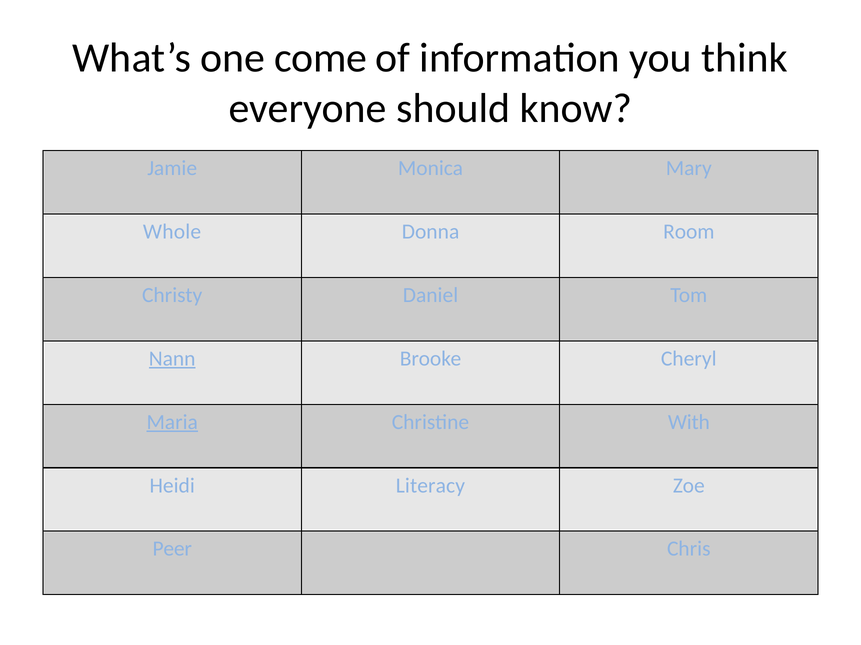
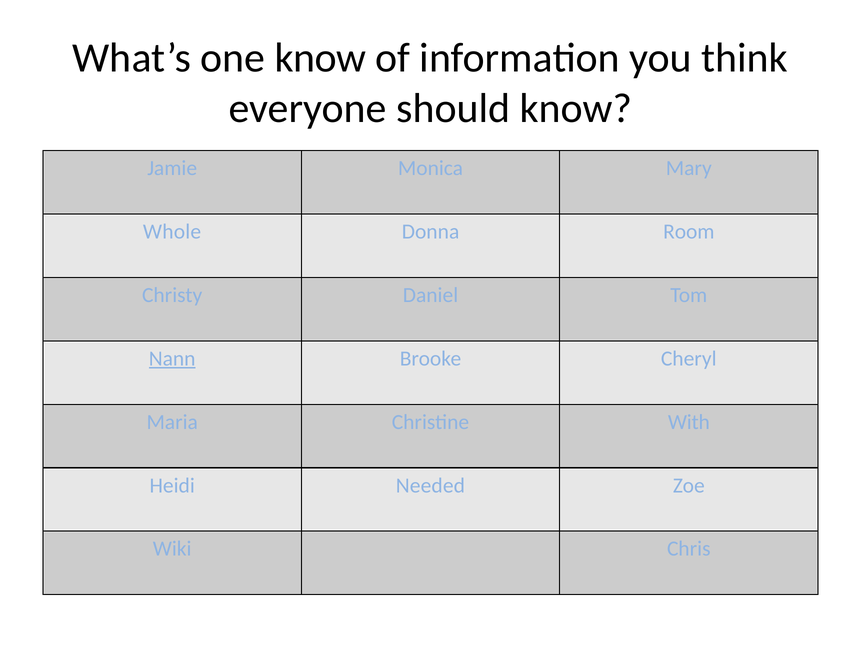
one come: come -> know (321, 58)
Maria underline: present -> none (172, 422)
Literacy: Literacy -> Needed (430, 486)
Peer: Peer -> Wiki (172, 550)
